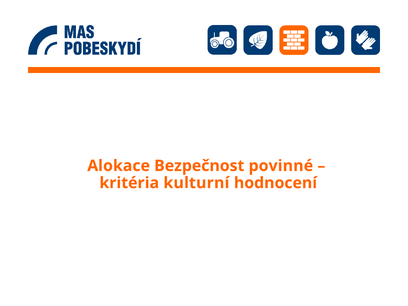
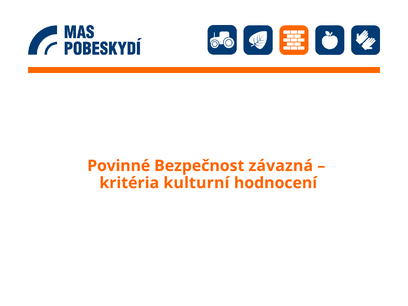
Alokace: Alokace -> Povinné (119, 166)
povinné: povinné -> závazná (281, 166)
